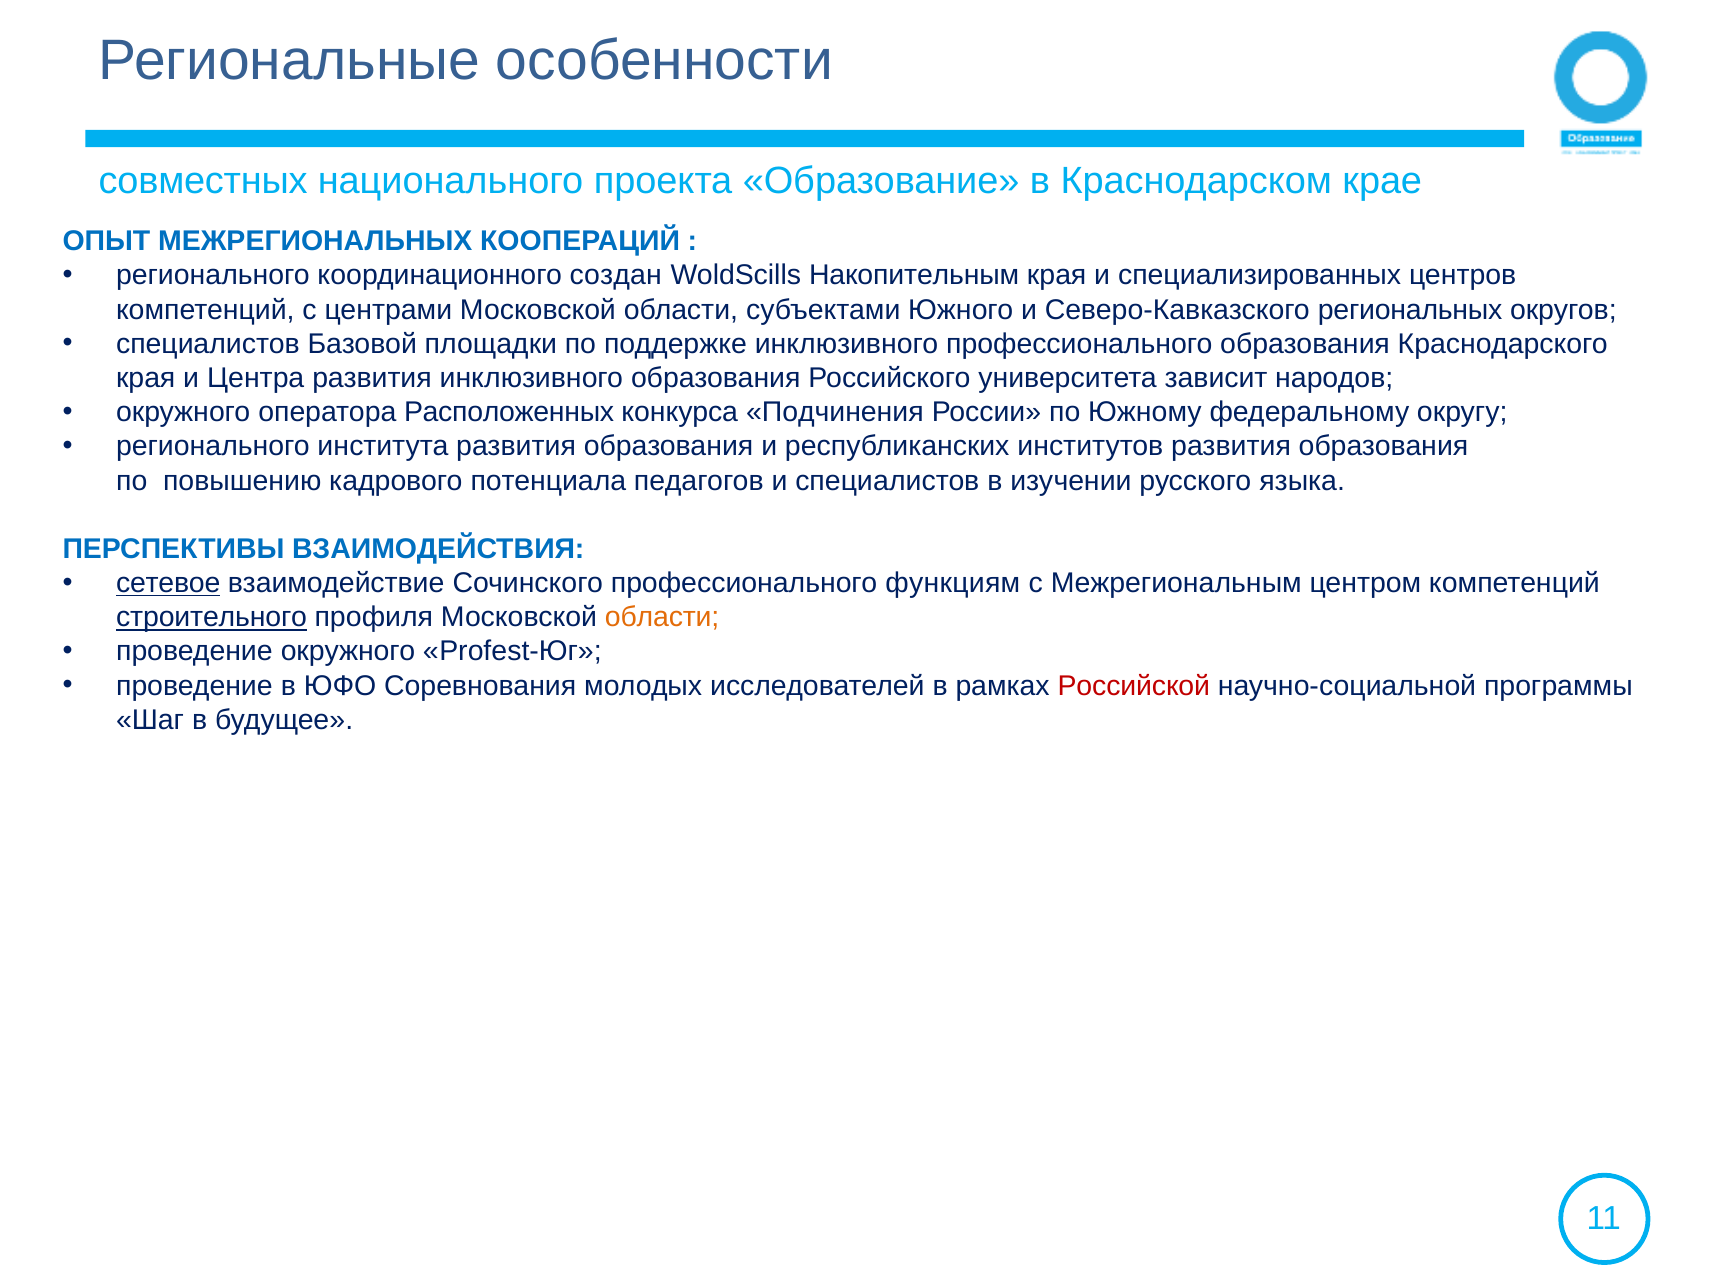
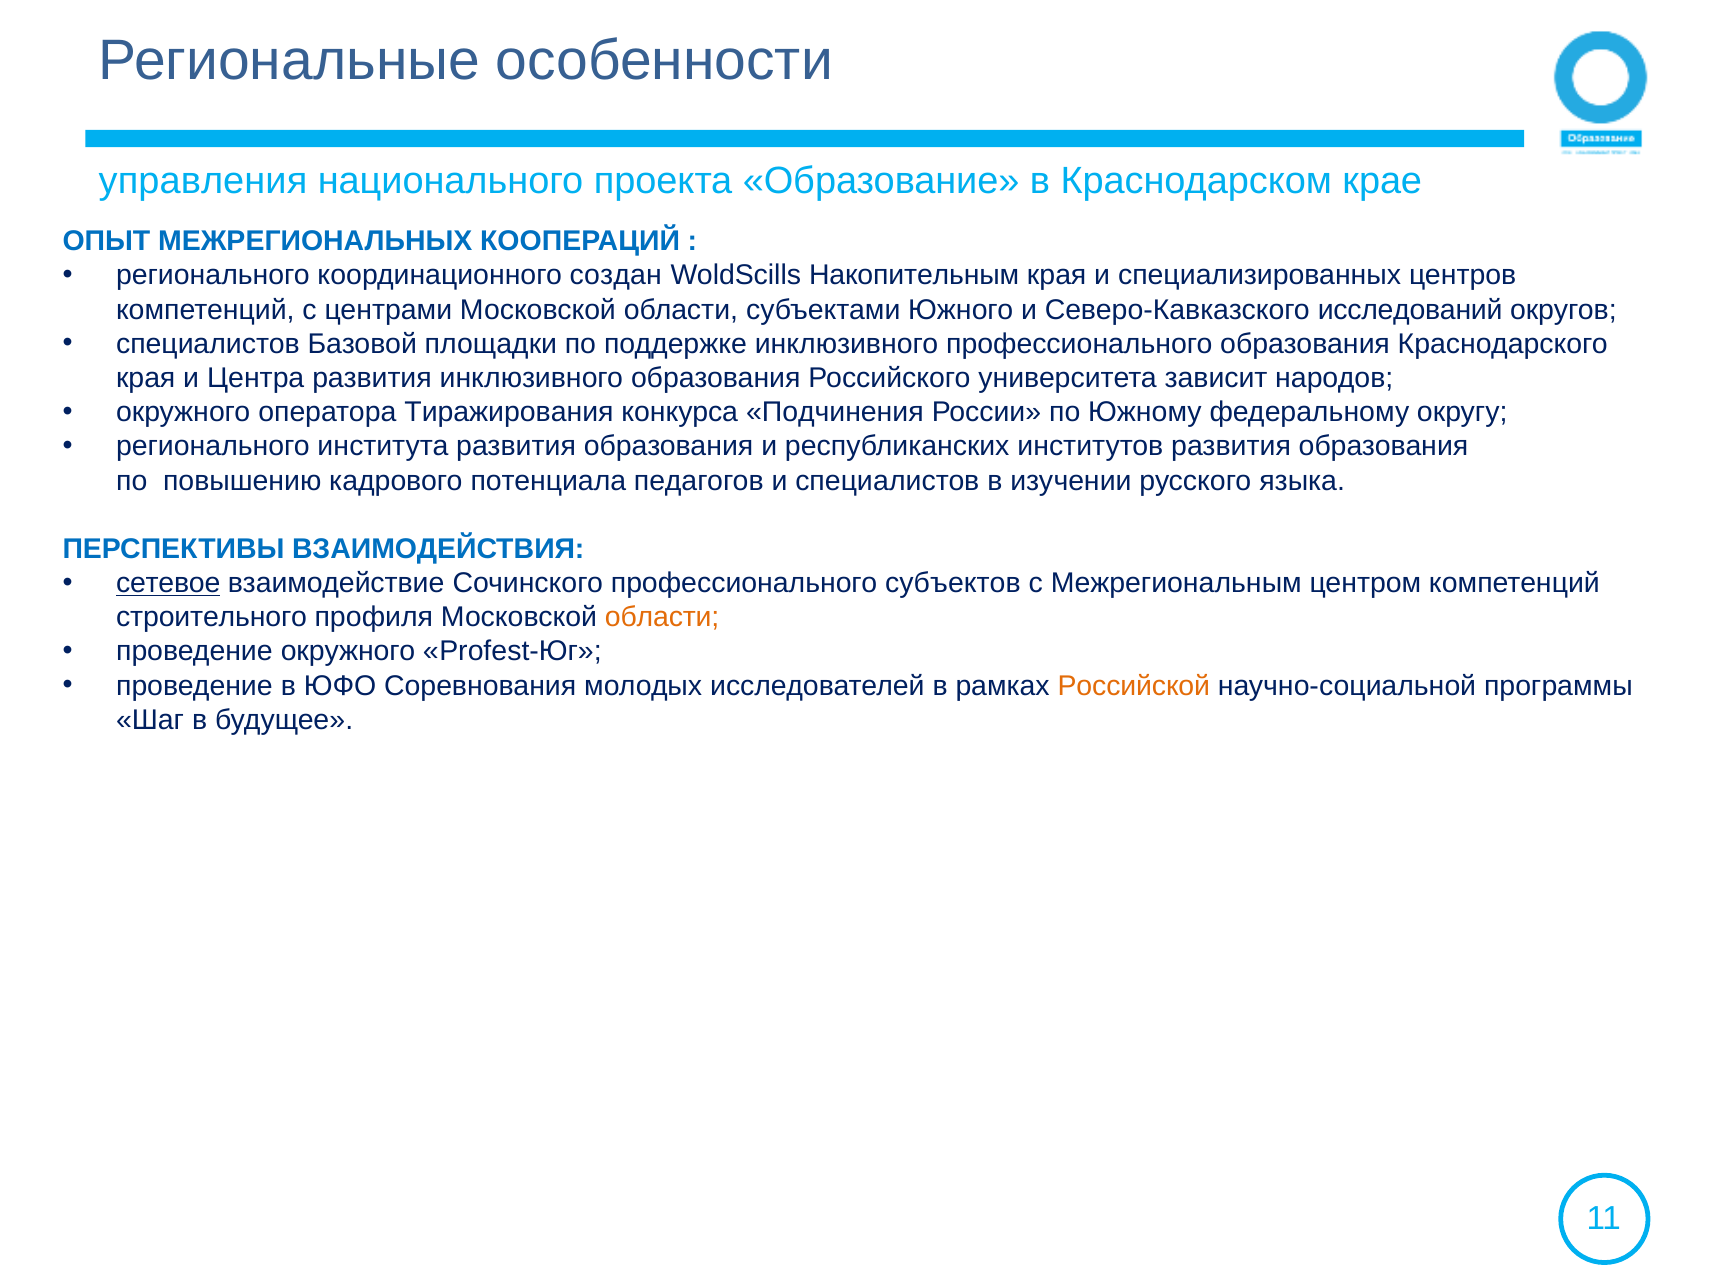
совместных: совместных -> управления (203, 181)
региональных: региональных -> исследований (1410, 310)
Расположенных: Расположенных -> Тиражирования (509, 412)
функциям: функциям -> субъектов (953, 583)
строительного underline: present -> none (212, 617)
Российской colour: red -> orange (1134, 686)
